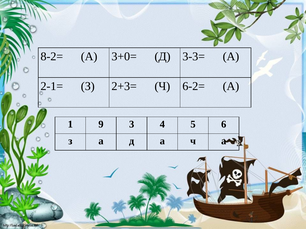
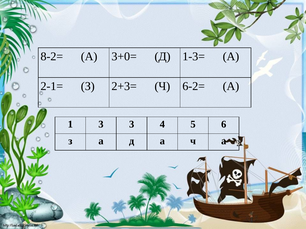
3-3=: 3-3= -> 1-3= (194, 56)
1 9: 9 -> 3 (101, 125)
